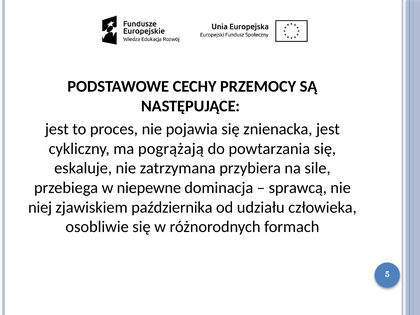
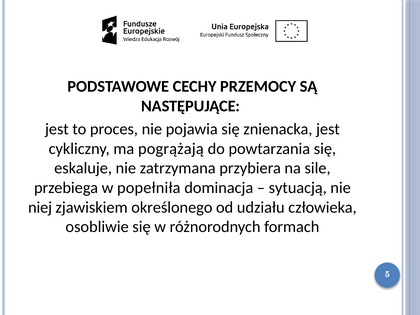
niepewne: niepewne -> popełniła (149, 188)
sprawcą: sprawcą -> sytuacją (298, 188)
października: października -> określonego (172, 207)
